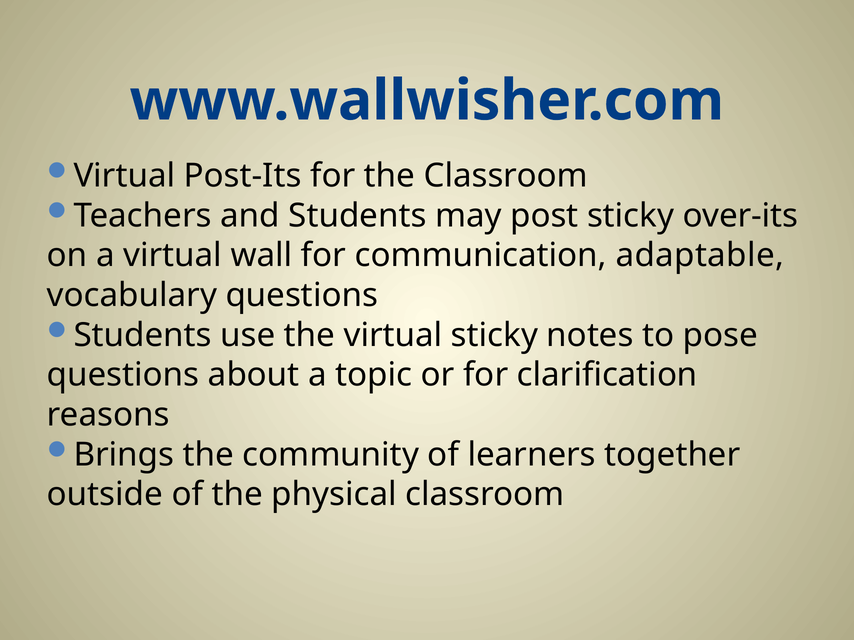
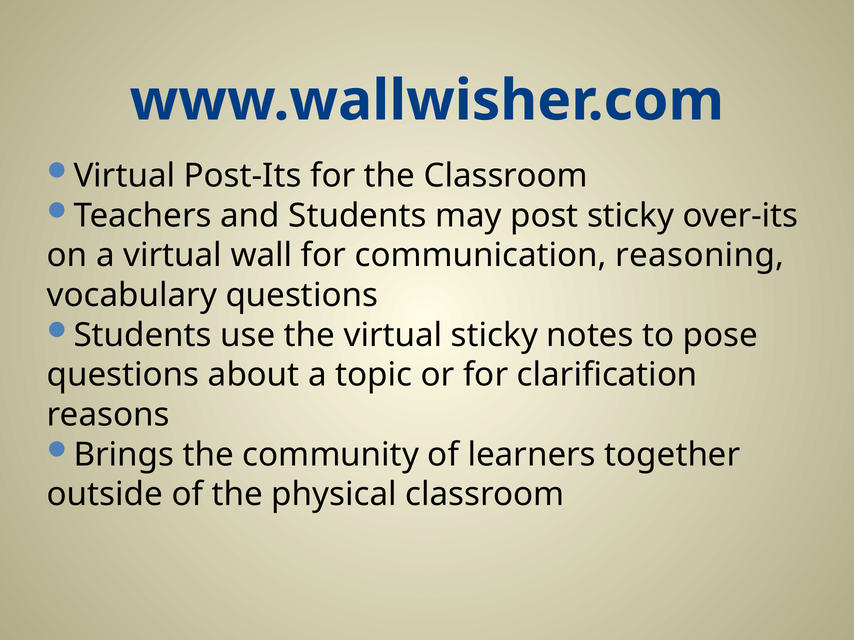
adaptable: adaptable -> reasoning (700, 256)
